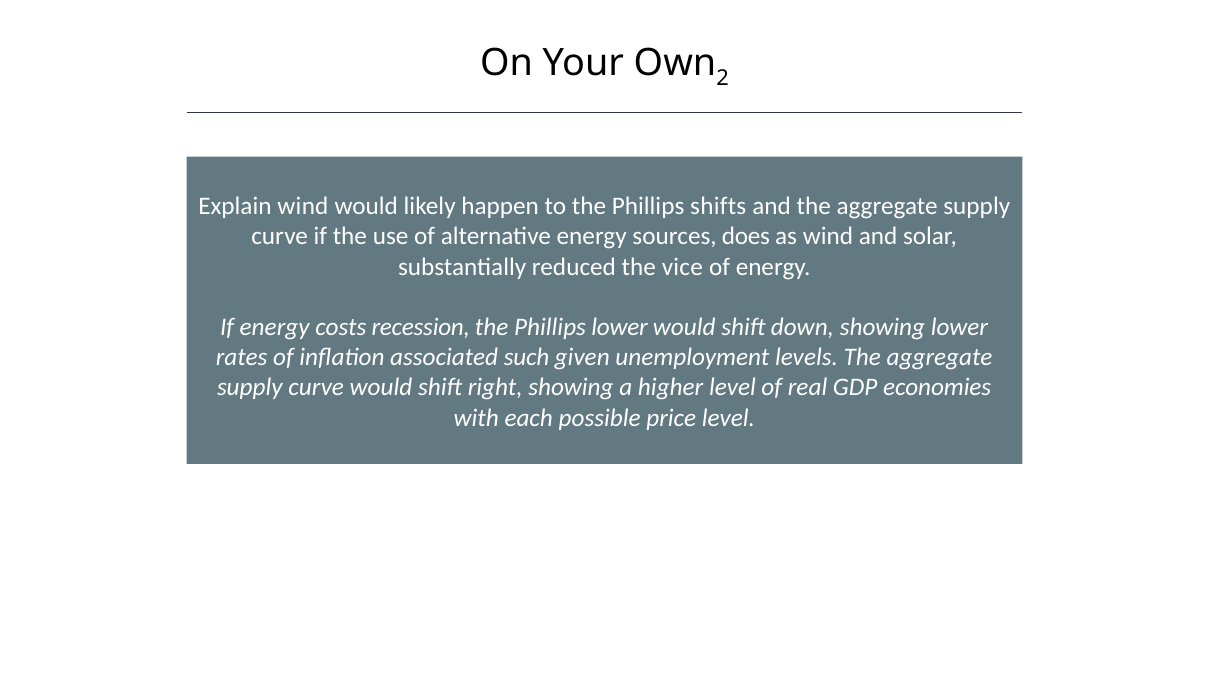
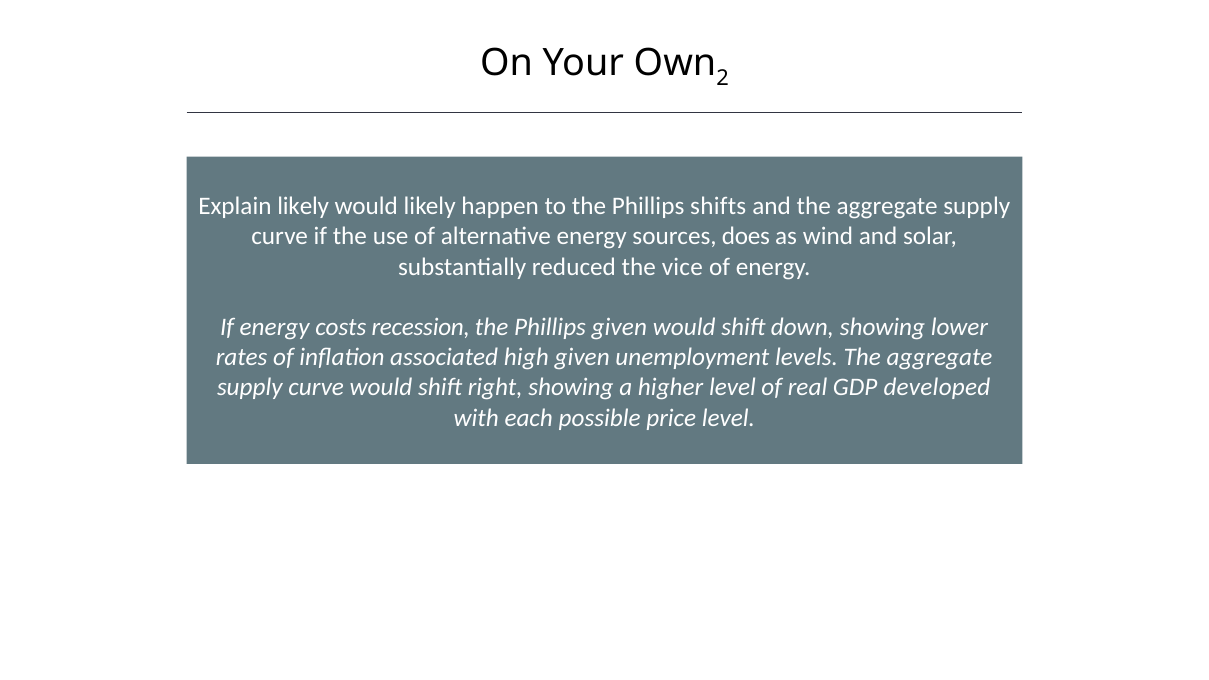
Explain wind: wind -> likely (303, 206)
Phillips lower: lower -> given (619, 327)
such: such -> high (526, 357)
economies: economies -> developed (937, 388)
